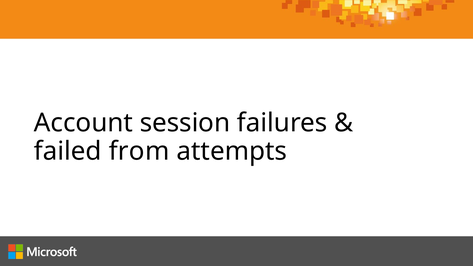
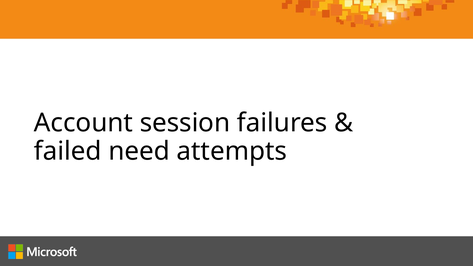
from: from -> need (139, 151)
